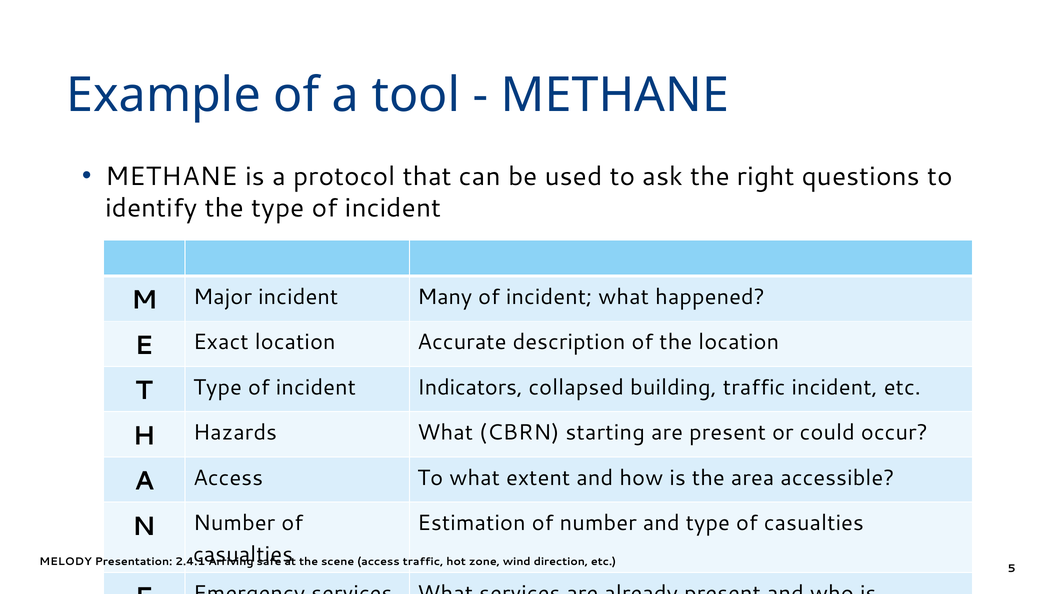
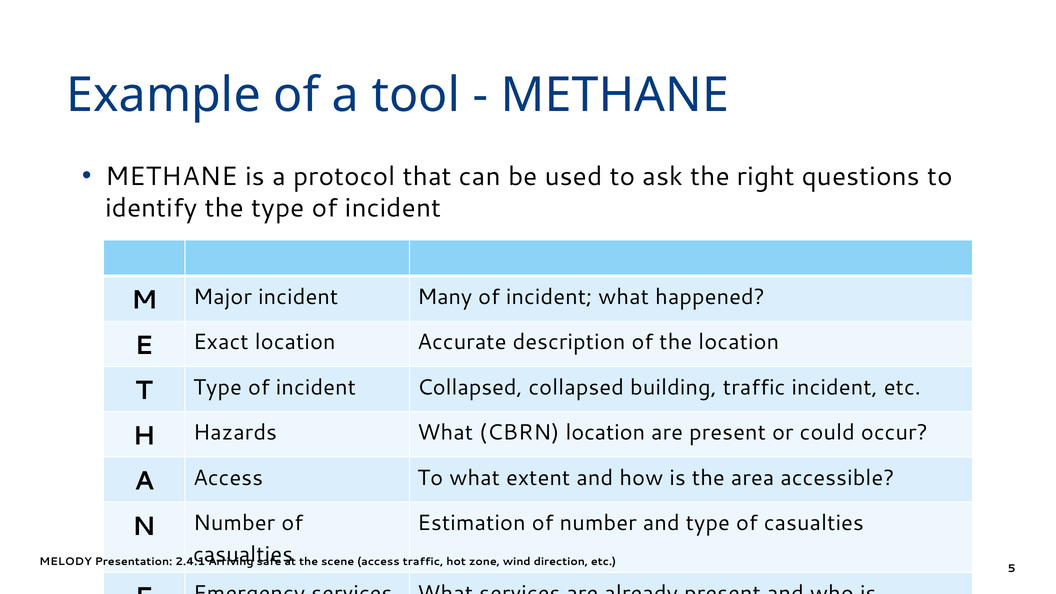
incident Indicators: Indicators -> Collapsed (470, 387)
CBRN starting: starting -> location (605, 433)
